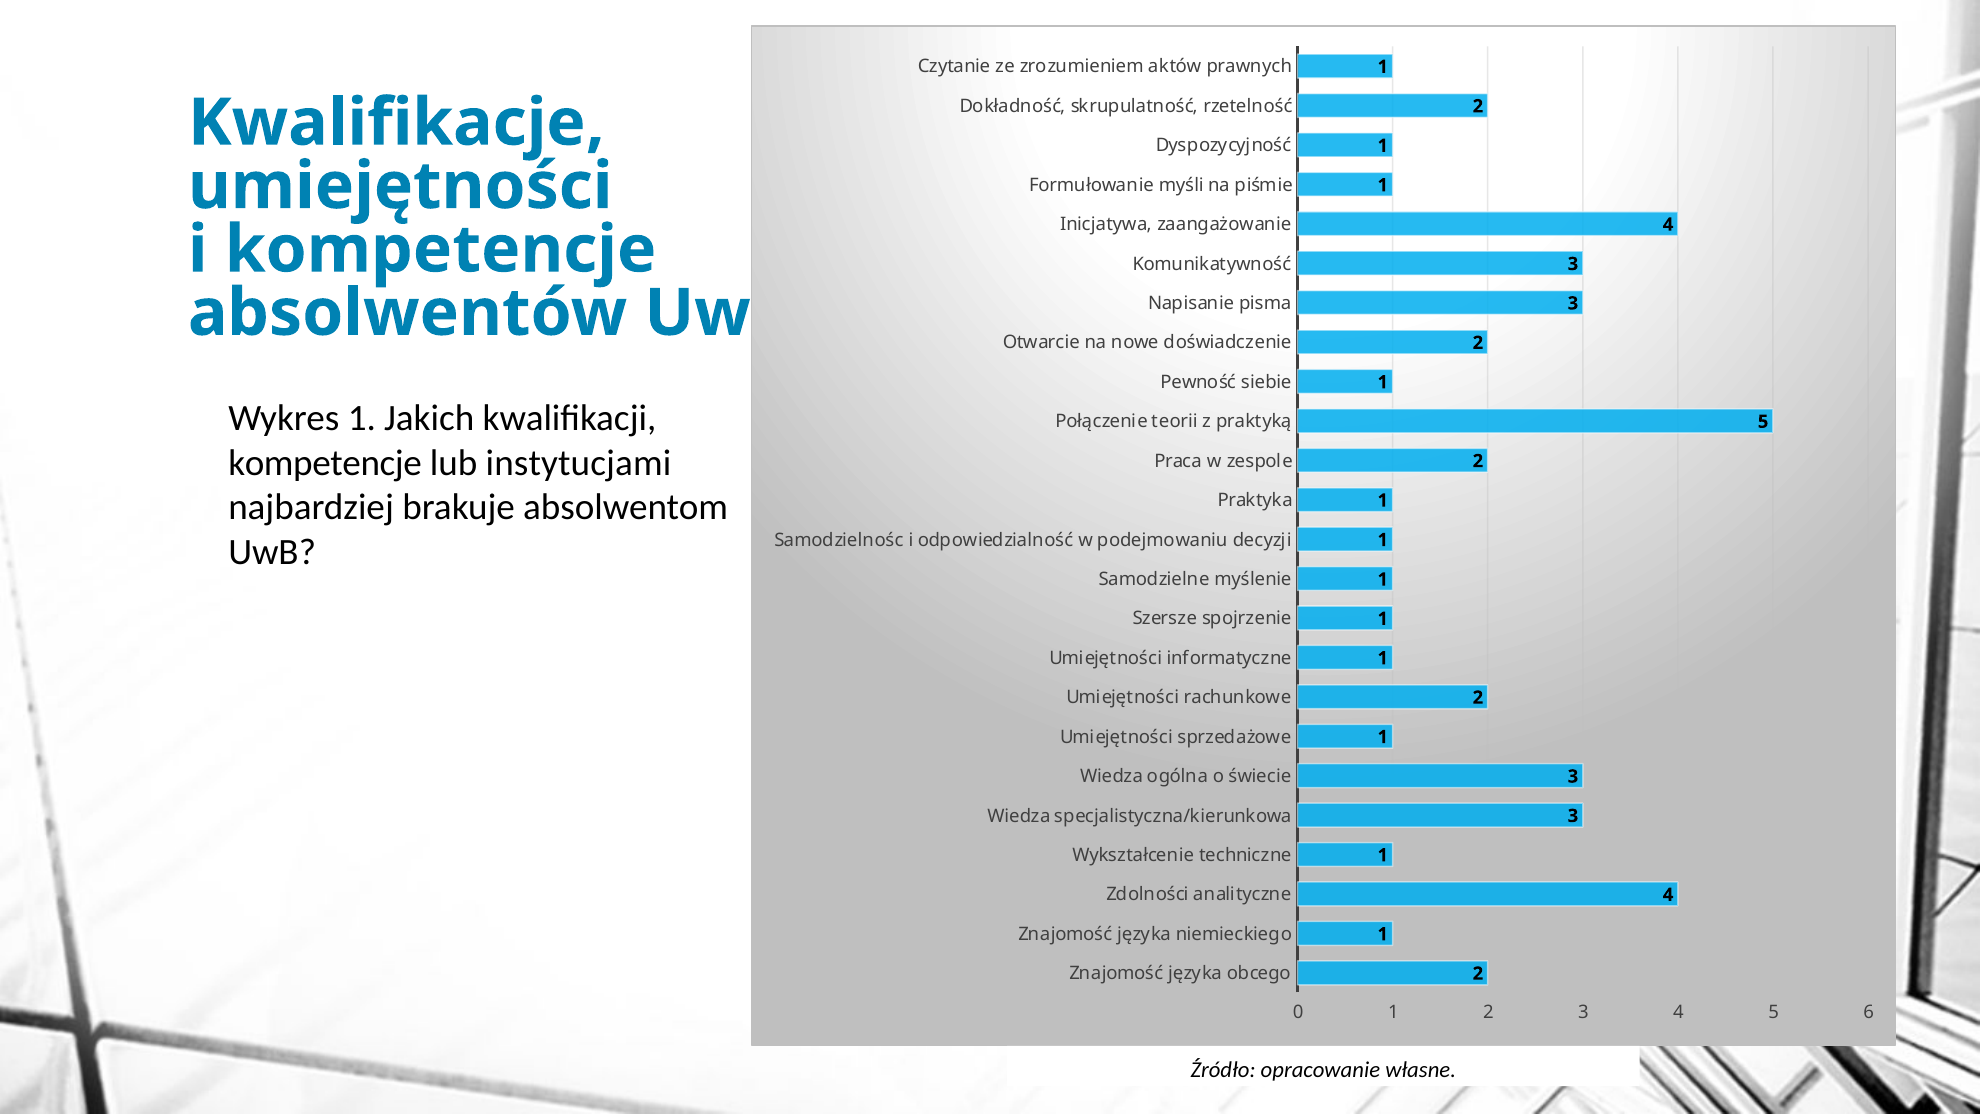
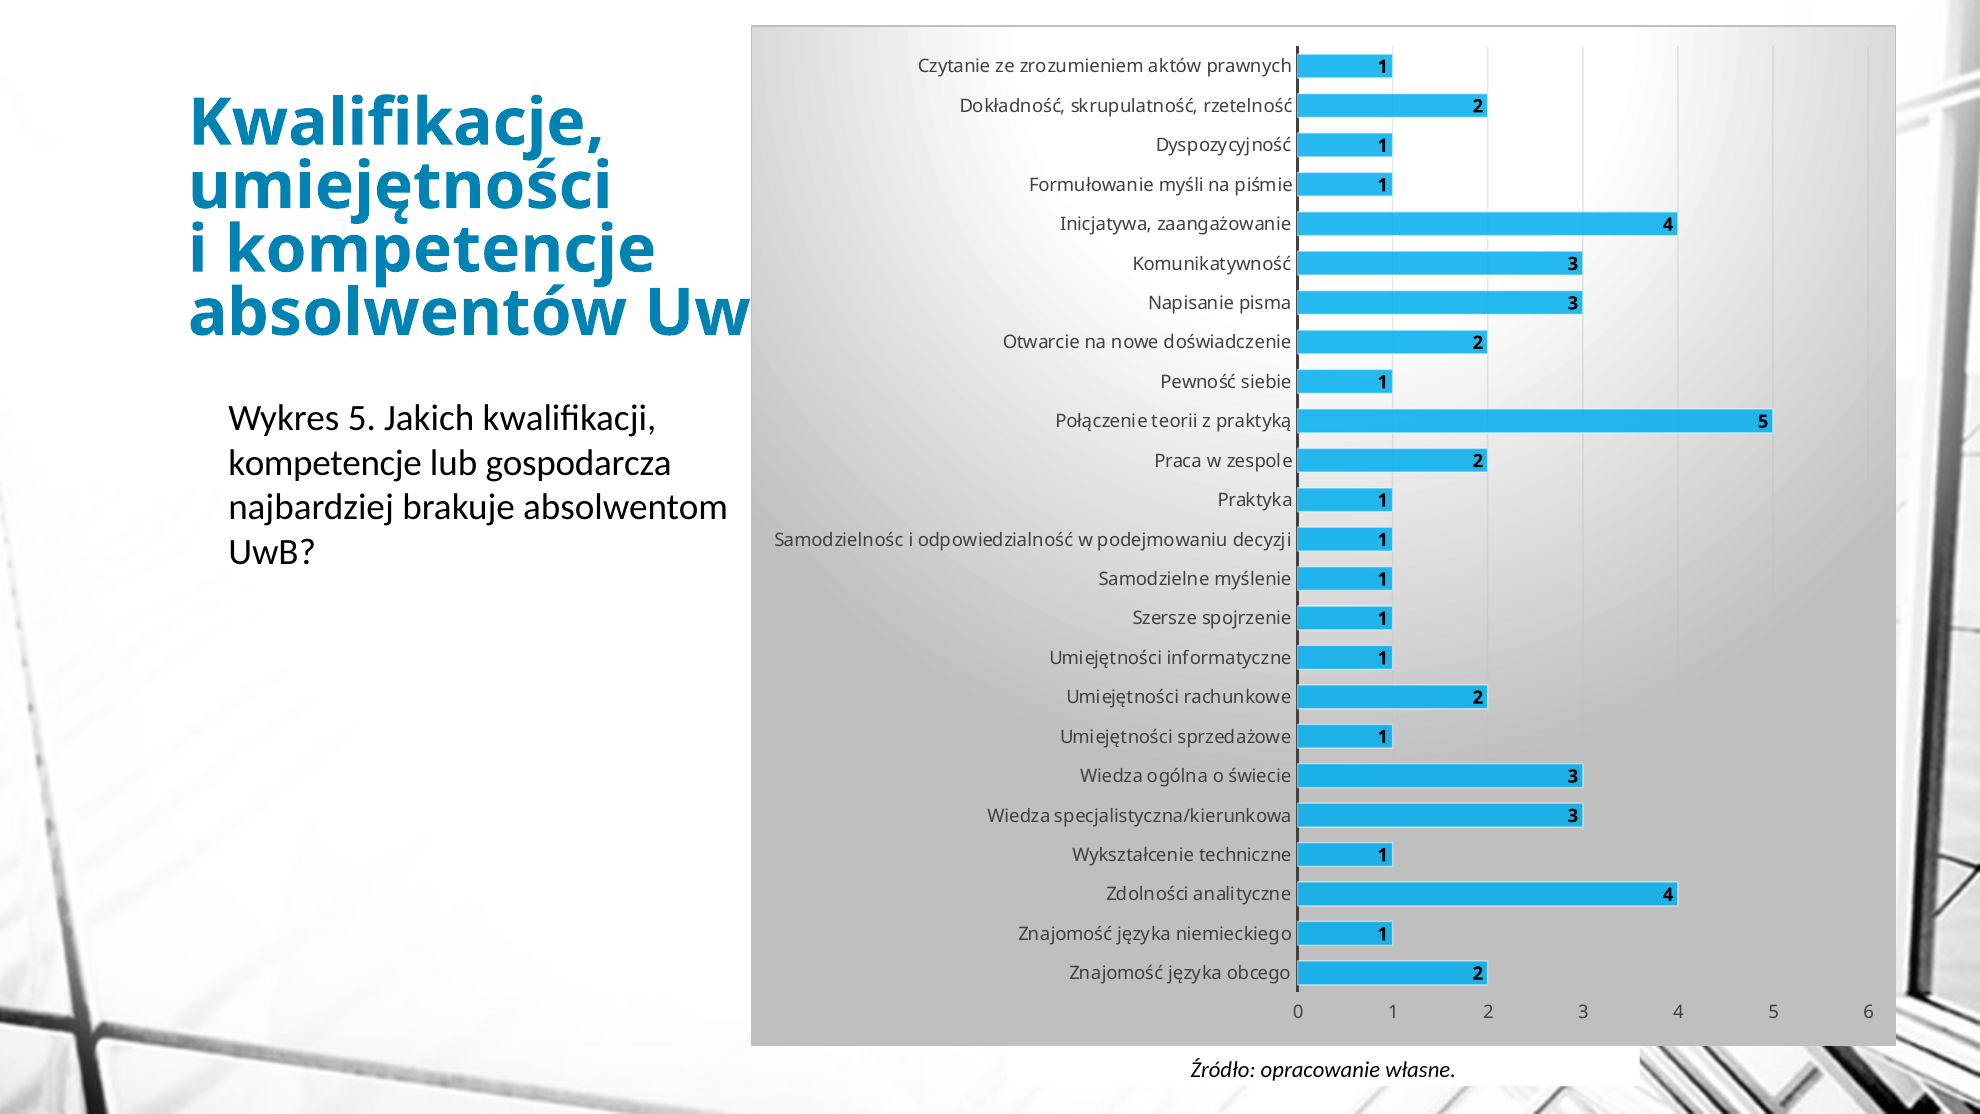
Wykres 1: 1 -> 5 (362, 419)
instytucjami: instytucjami -> gospodarcza (579, 463)
